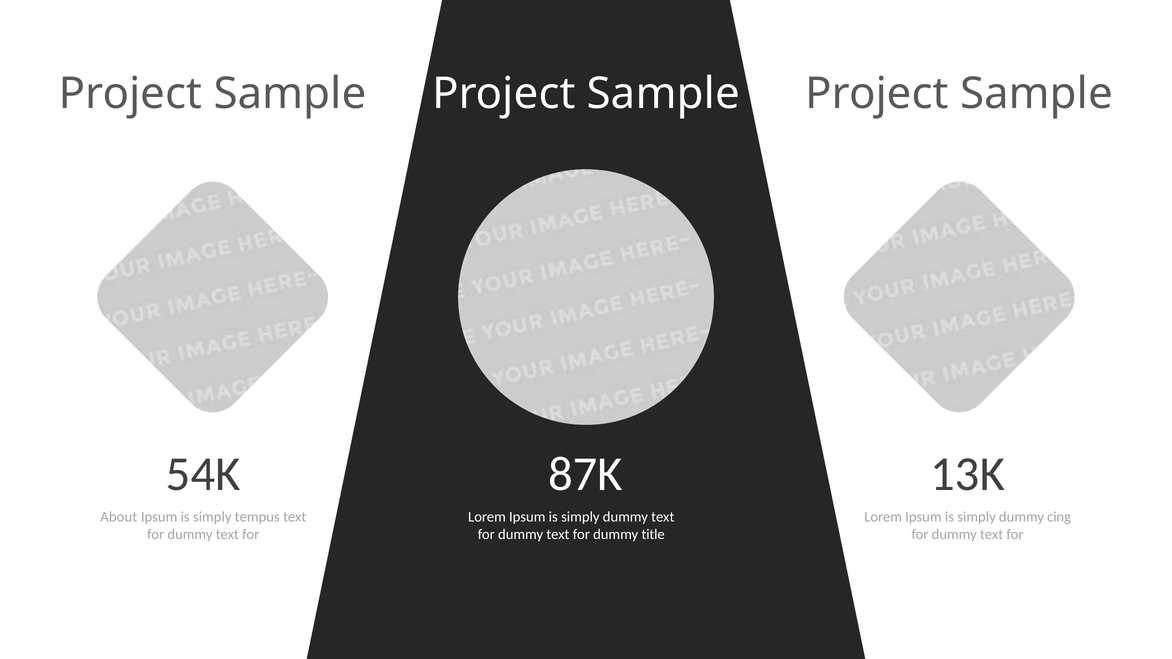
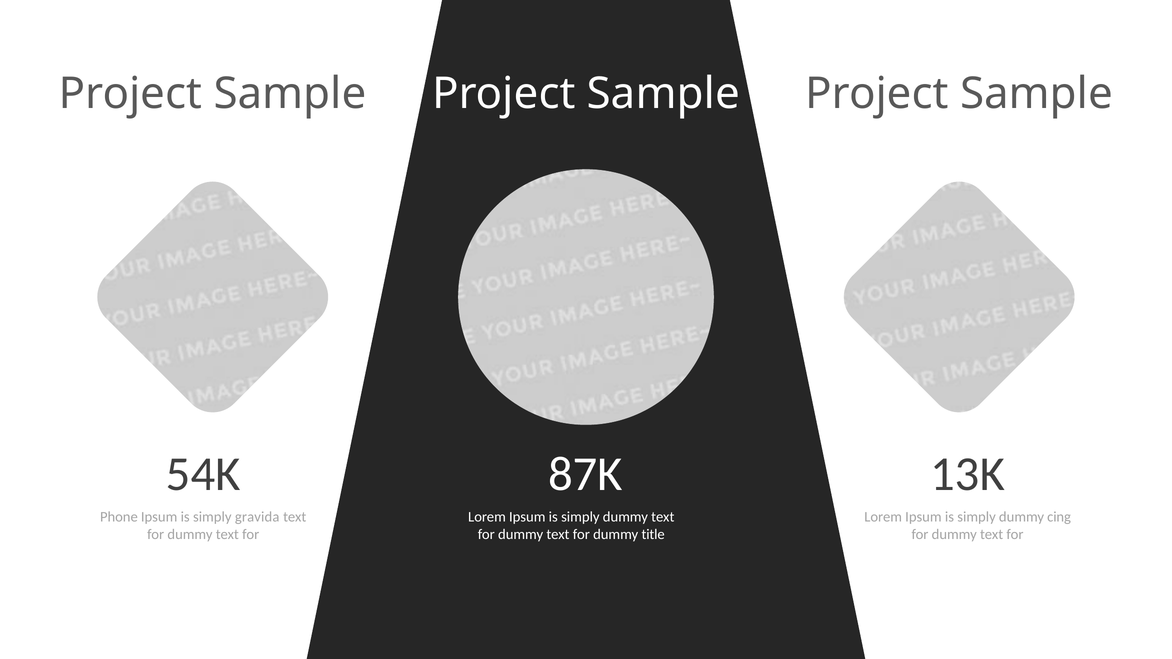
About: About -> Phone (119, 517)
tempus: tempus -> gravida (257, 517)
